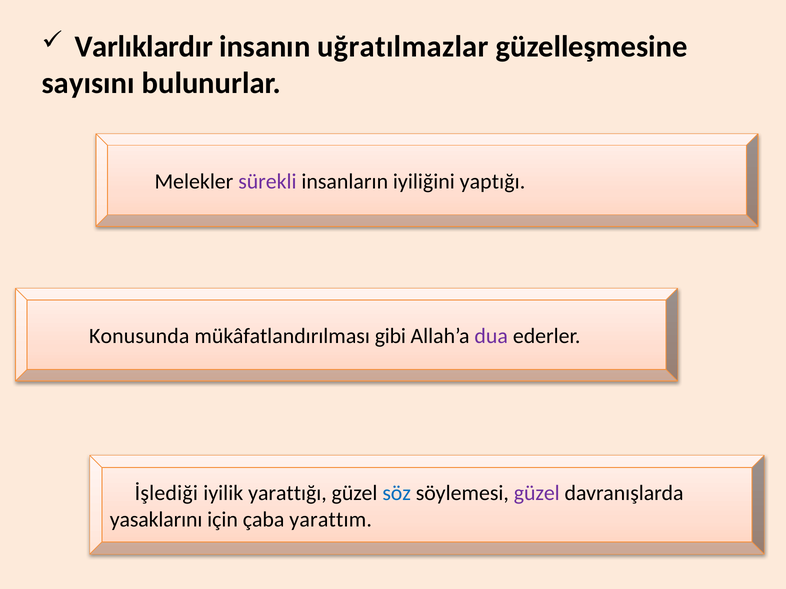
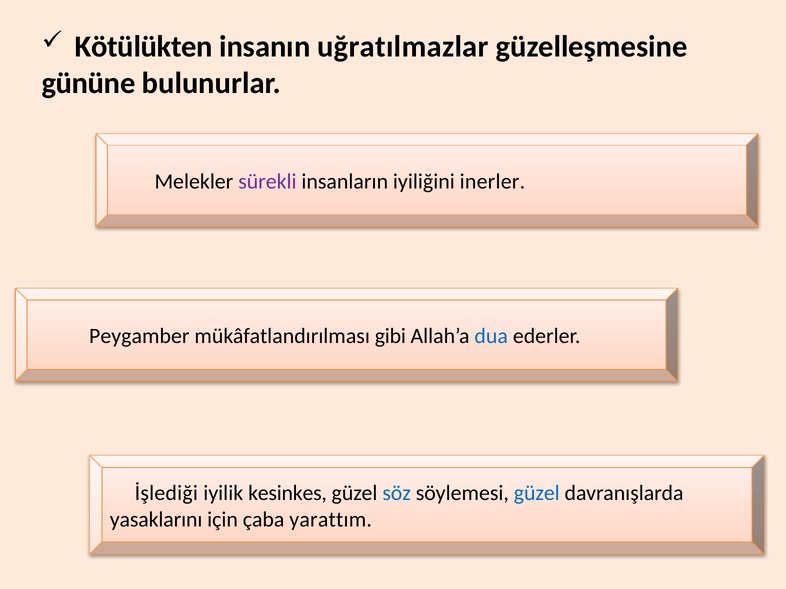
Varlıklardır: Varlıklardır -> Kötülükten (144, 47)
sayısını: sayısını -> gününe (88, 83)
yaptığı: yaptığı -> inerler (492, 182)
Konusunda: Konusunda -> Peygamber (139, 336)
dua colour: purple -> blue (491, 336)
yarattığı: yarattığı -> kesinkes (288, 494)
güzel colour: purple -> blue (537, 494)
